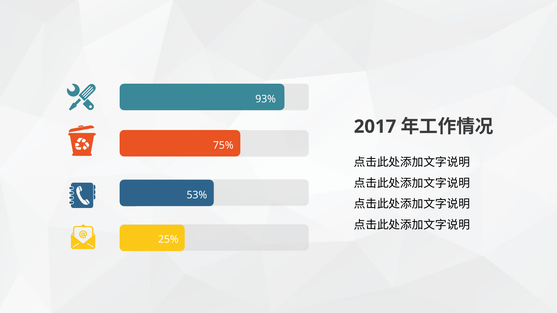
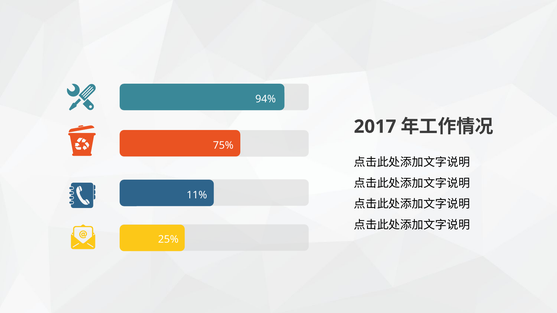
93%: 93% -> 94% (266, 99)
53%: 53% -> 11% (197, 195)
